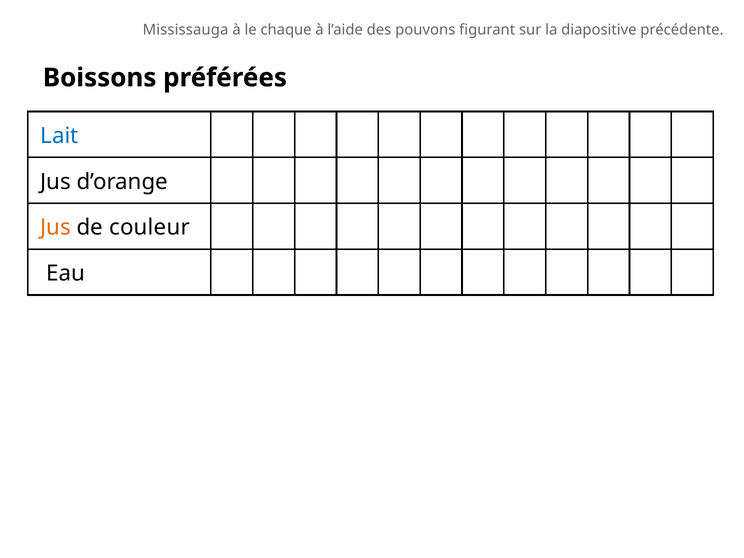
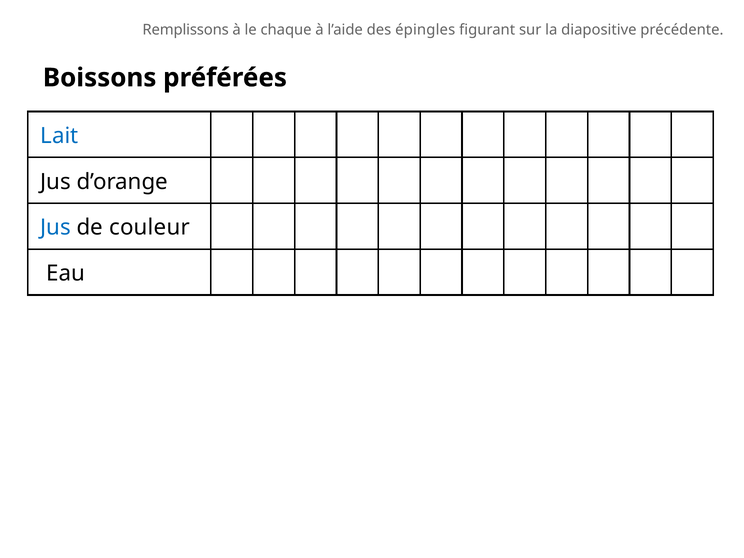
Mississauga: Mississauga -> Remplissons (186, 30)
pouvons: pouvons -> épingles (425, 30)
Jus colour: orange -> blue (56, 228)
